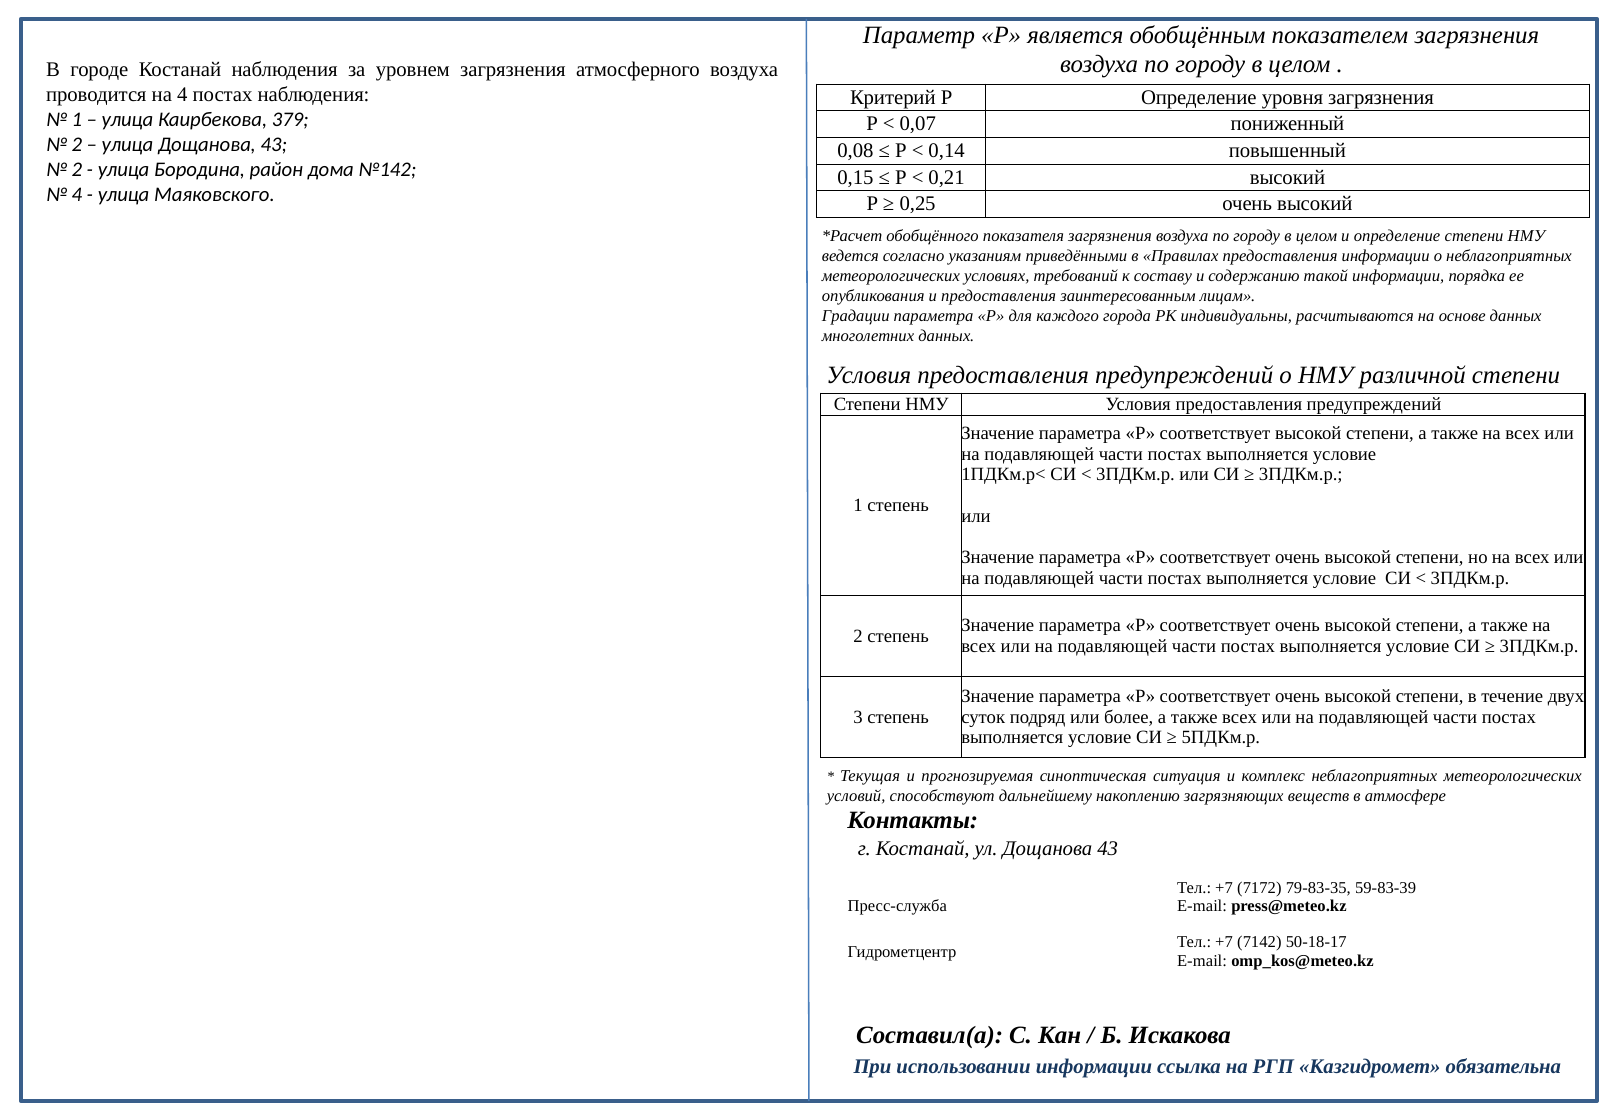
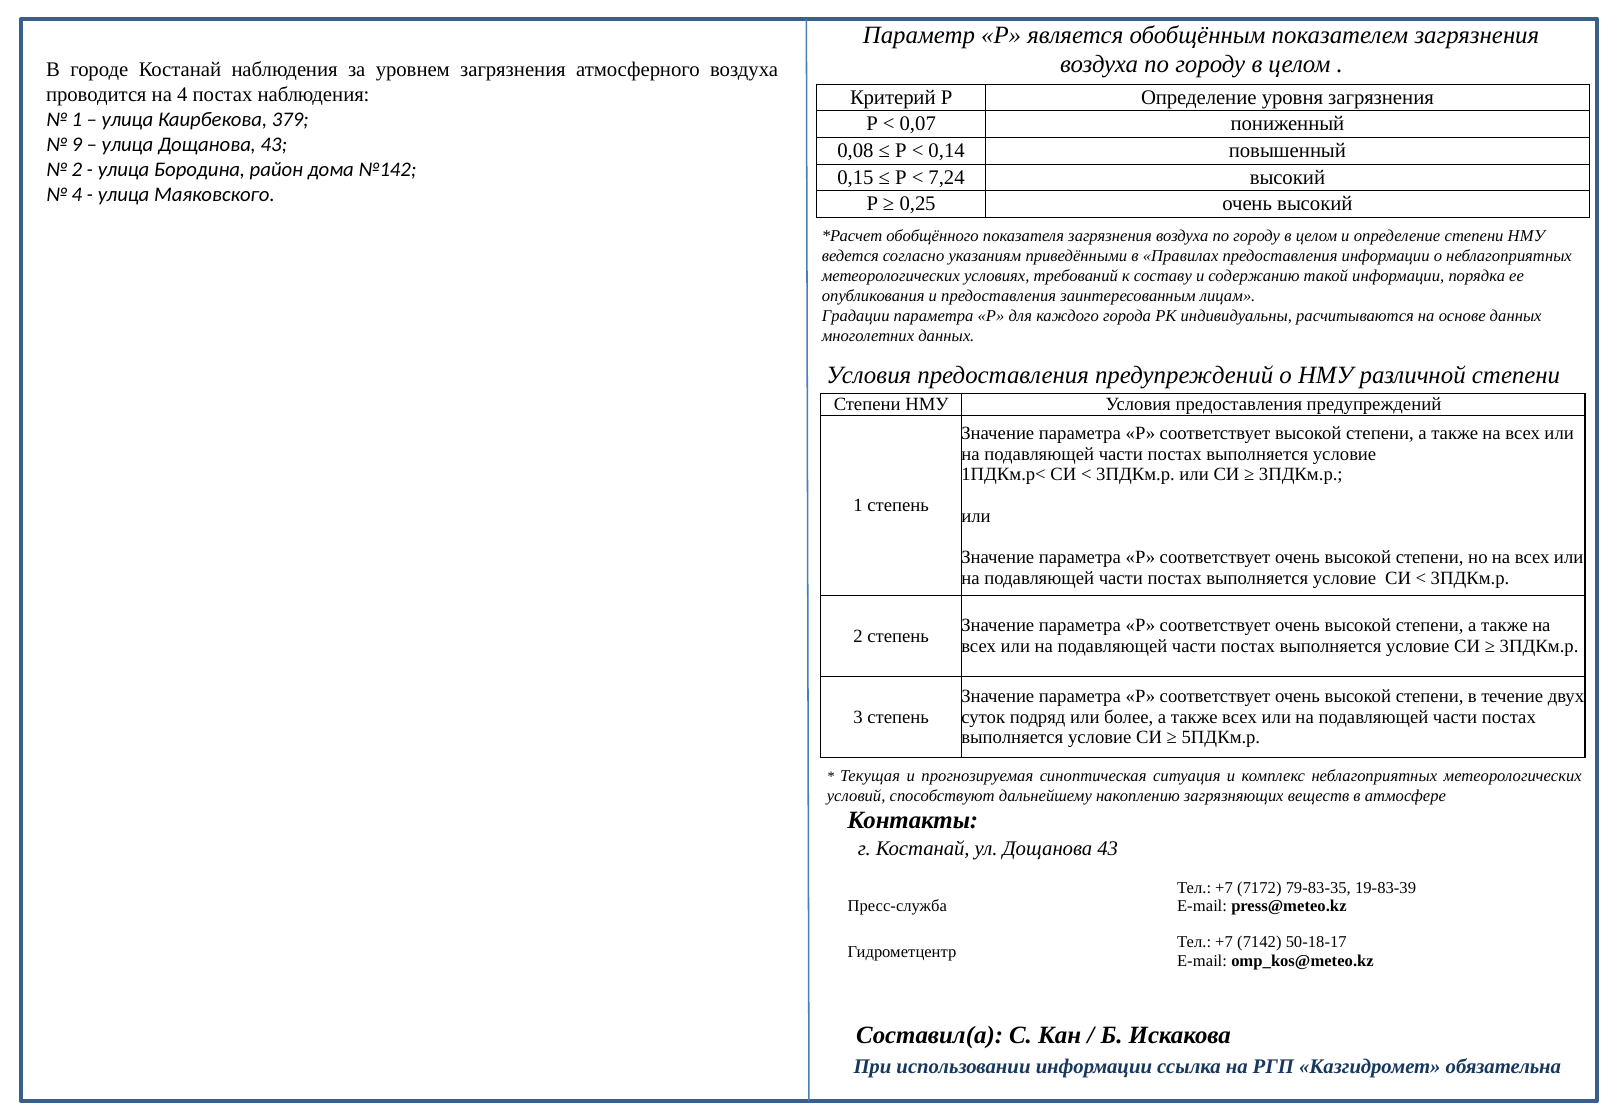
2: 2 -> 9 (77, 145)
0,21: 0,21 -> 7,24 (947, 177)
59-83-39: 59-83-39 -> 19-83-39 (1386, 888)
